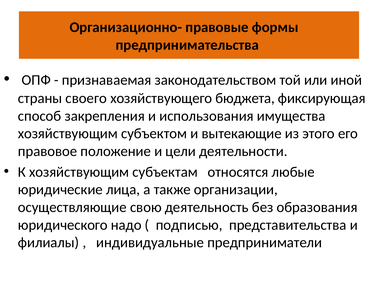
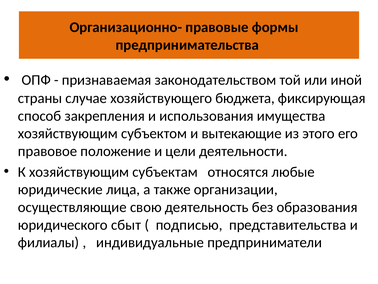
своего: своего -> случае (86, 98)
надо: надо -> сбыт (126, 225)
